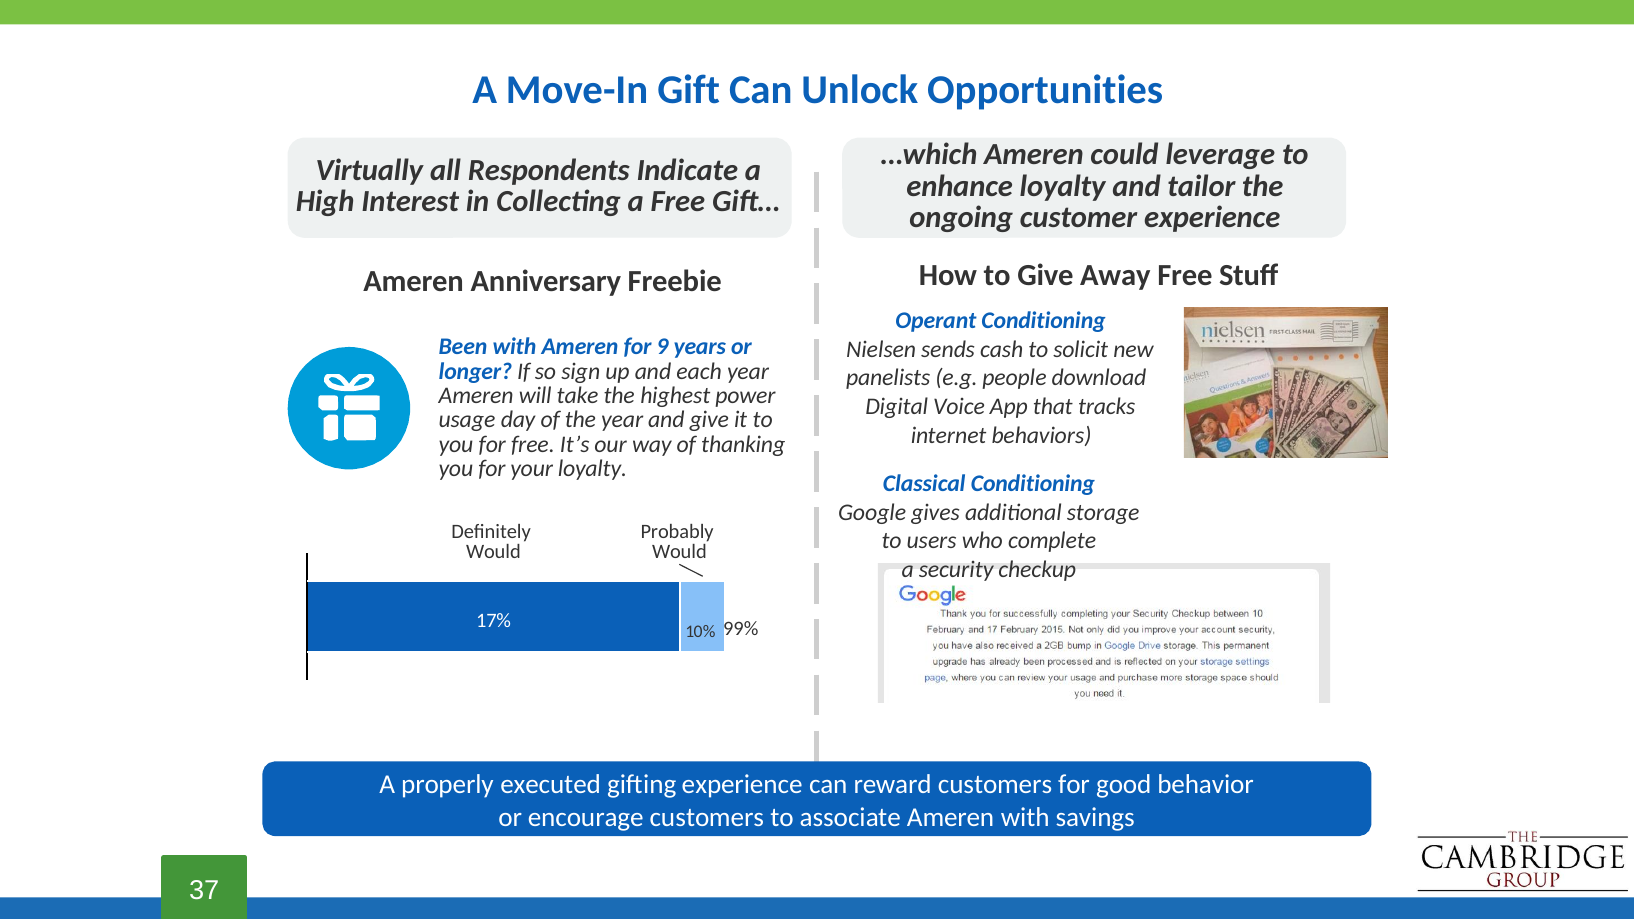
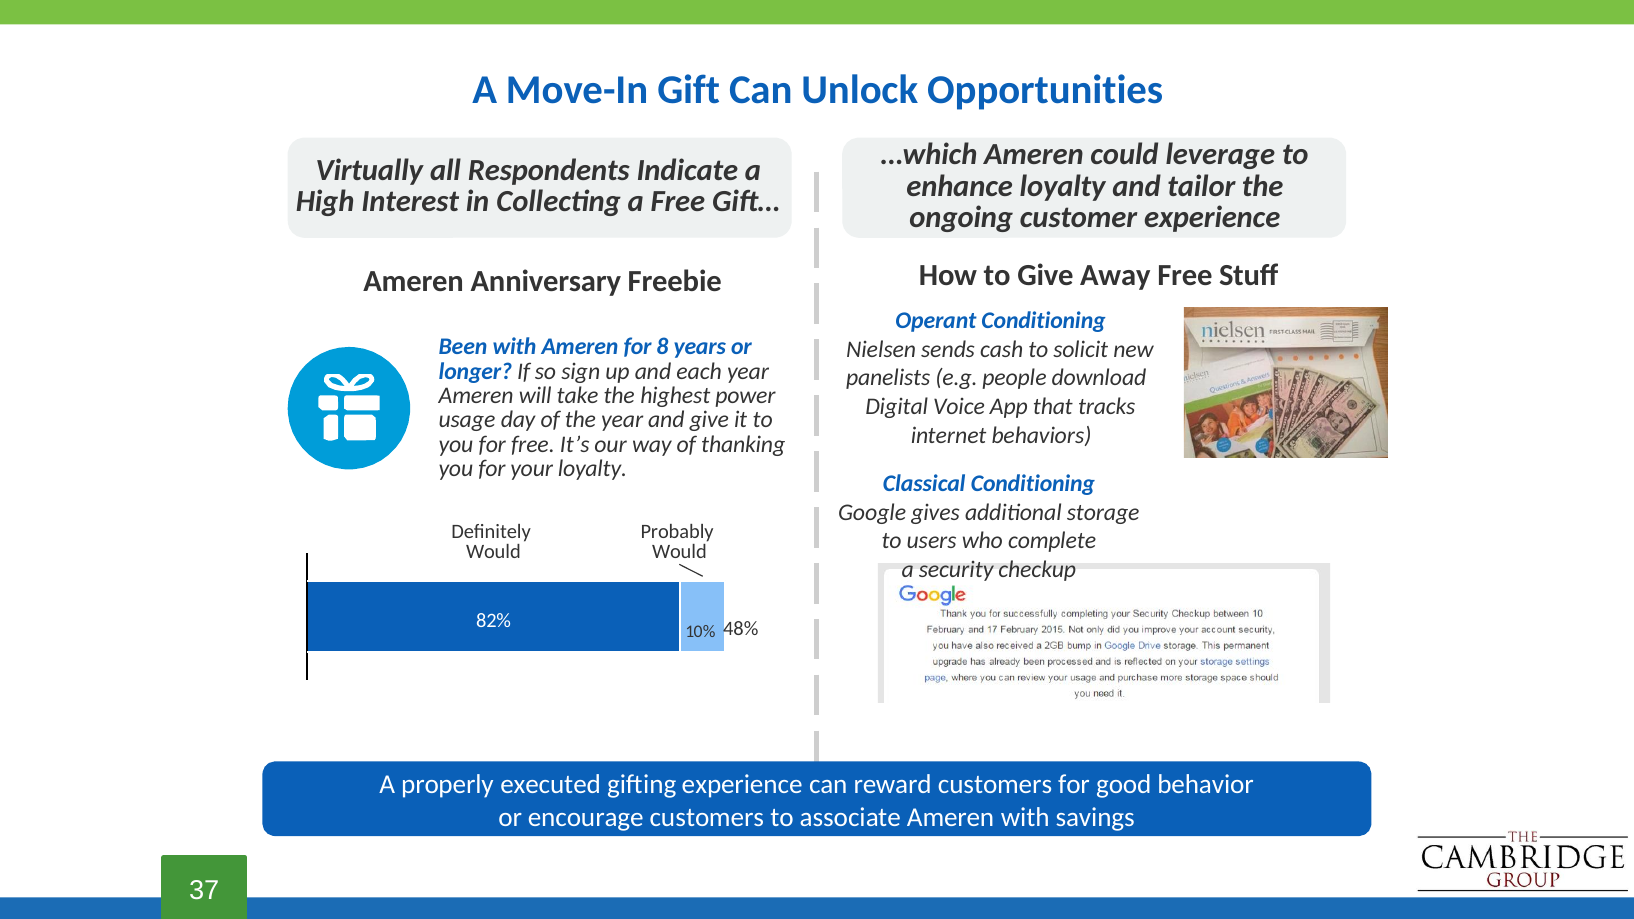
9: 9 -> 8 (663, 347)
17%: 17% -> 82% (494, 621)
99%: 99% -> 48% (741, 629)
